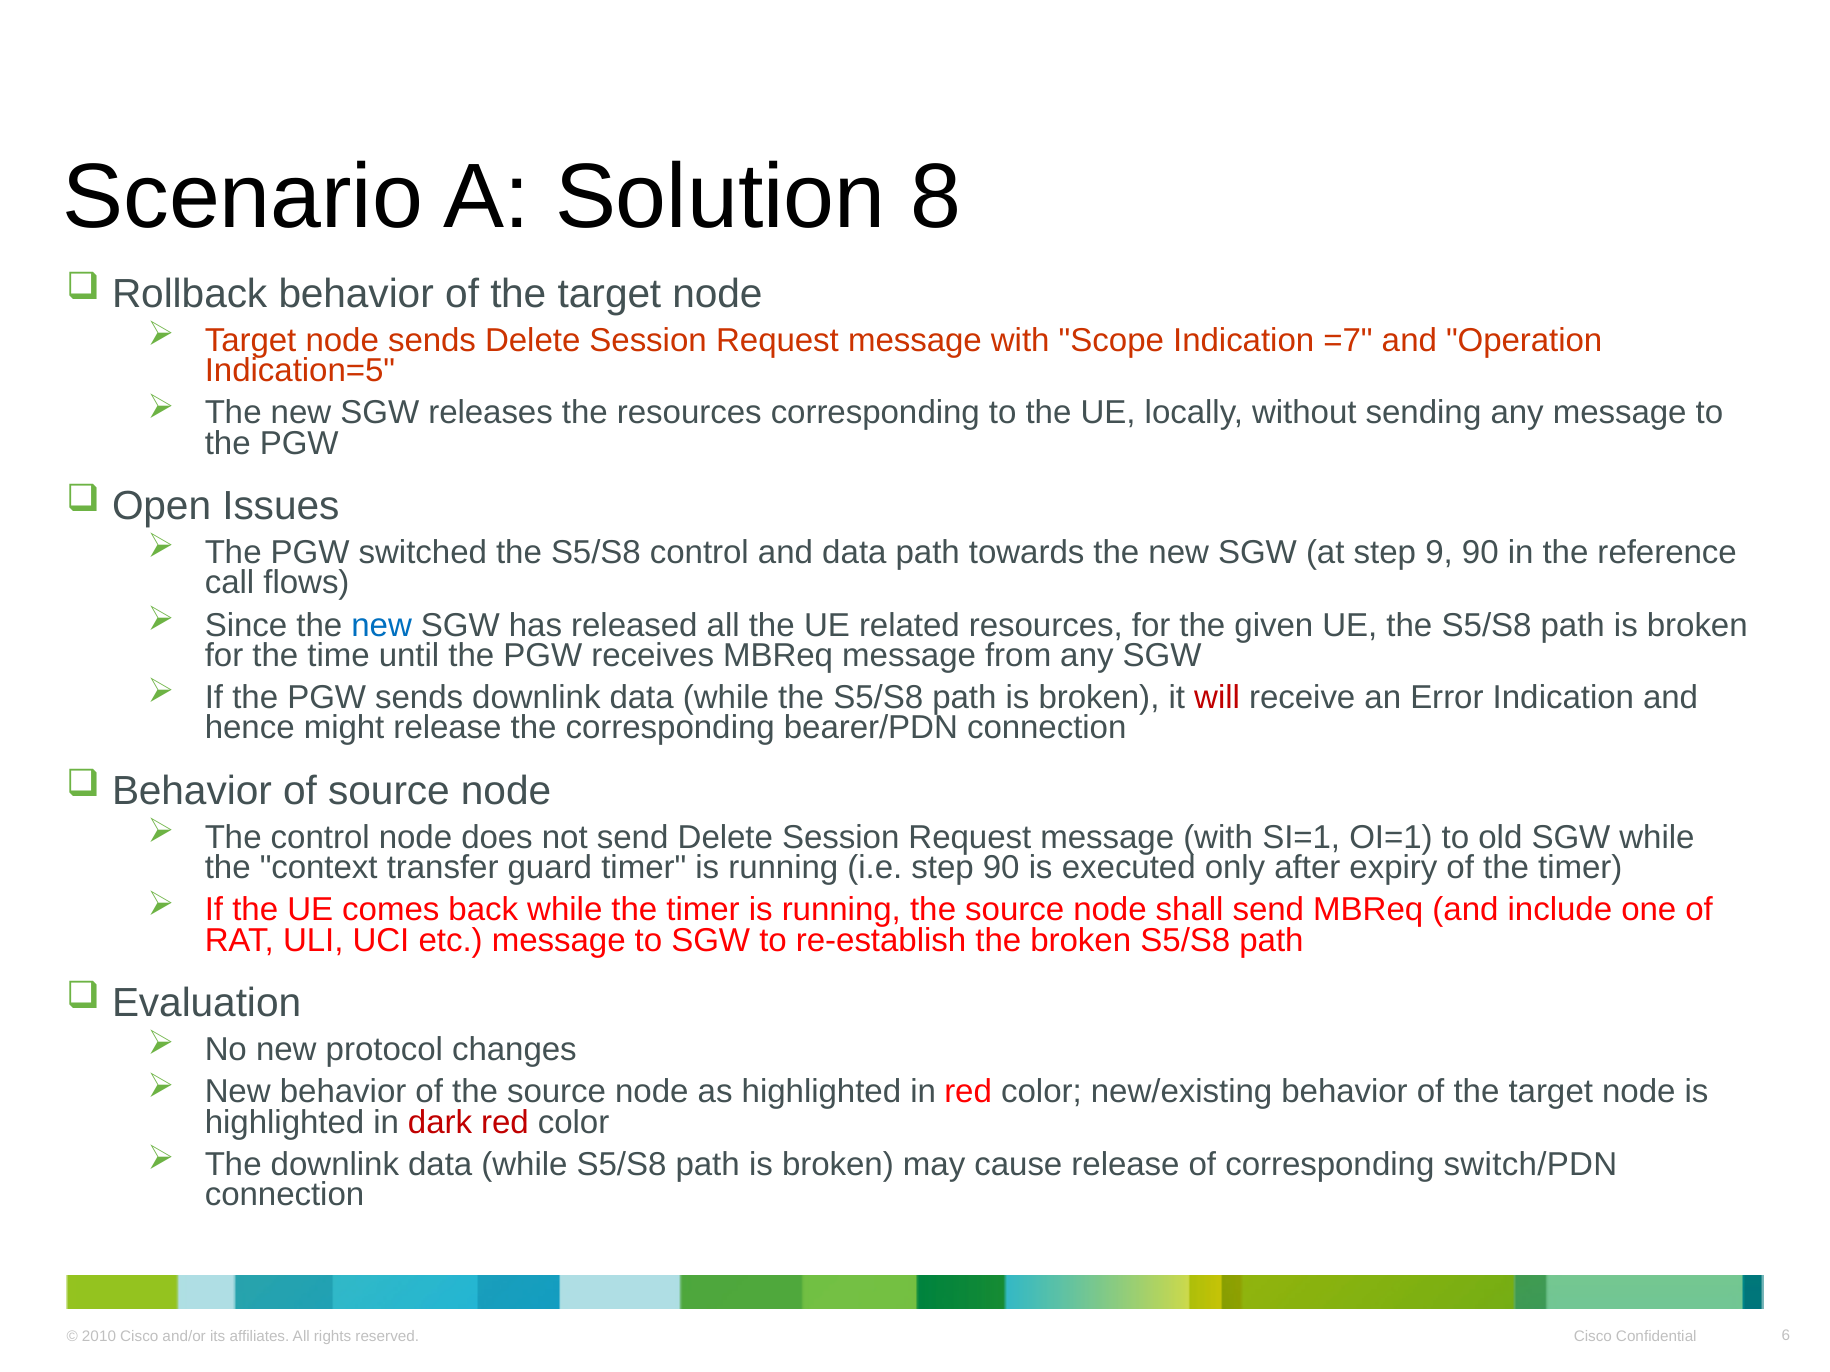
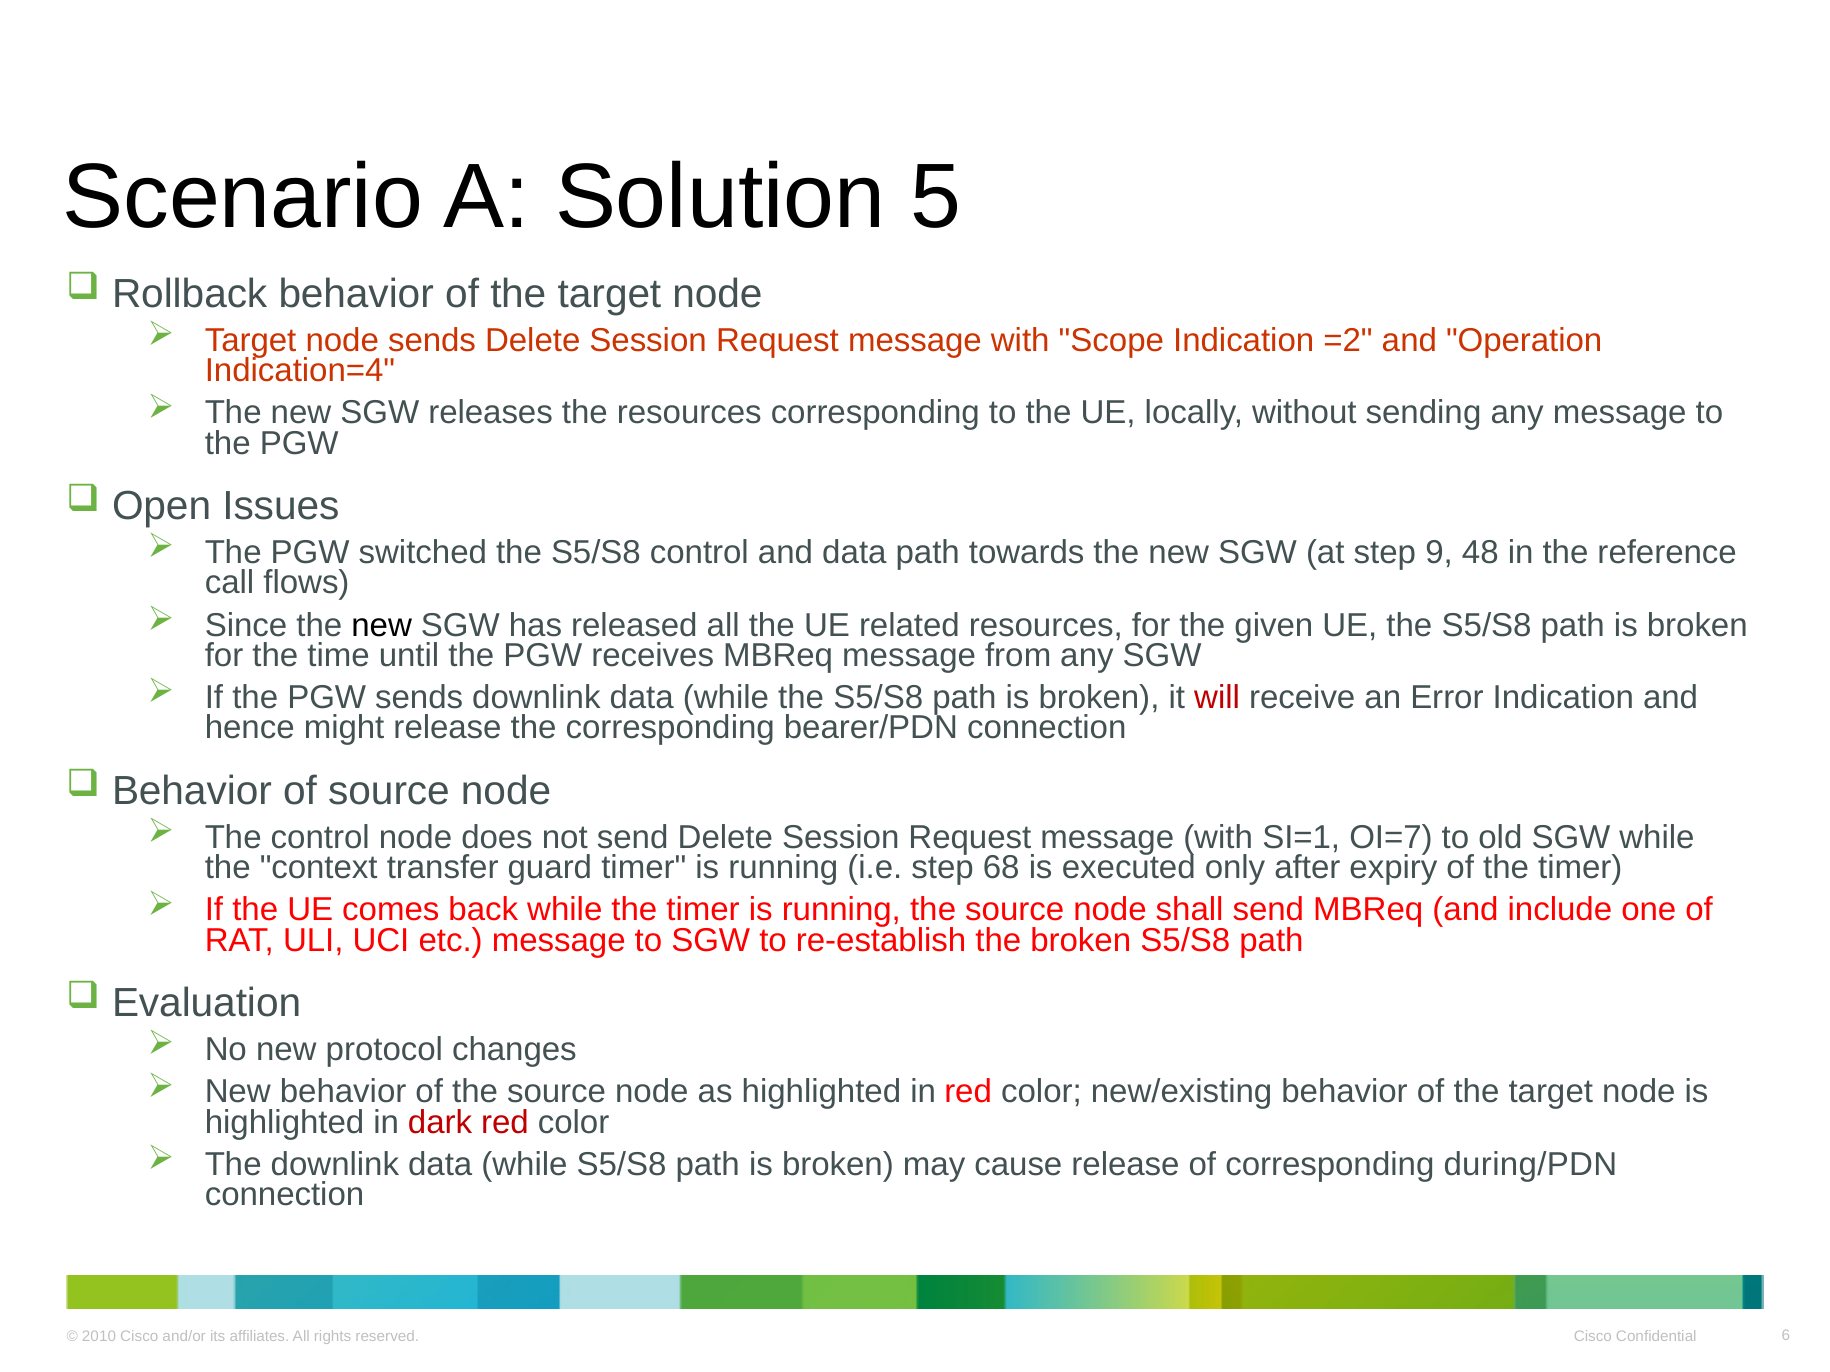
8: 8 -> 5 (936, 197)
=7: =7 -> =2 (1348, 341)
Indication=5: Indication=5 -> Indication=4 (300, 371)
9 90: 90 -> 48 (1480, 553)
new colour: blue -> black (382, 625)
OI=1: OI=1 -> OI=7 (1391, 838)
step 90: 90 -> 68 (1001, 868)
switch/PDN: switch/PDN -> during/PDN (1530, 1165)
